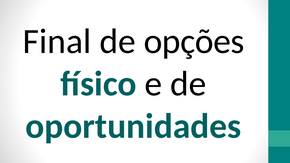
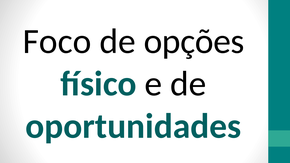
Final: Final -> Foco (57, 41)
